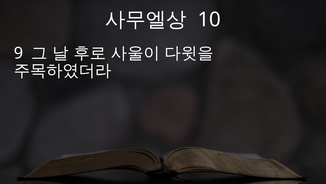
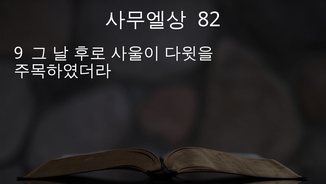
10: 10 -> 82 (209, 20)
